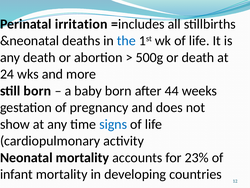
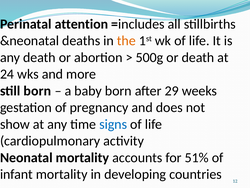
irritation: irritation -> attention (81, 24)
the colour: blue -> orange (126, 41)
44: 44 -> 29 (172, 91)
23%: 23% -> 51% (197, 157)
